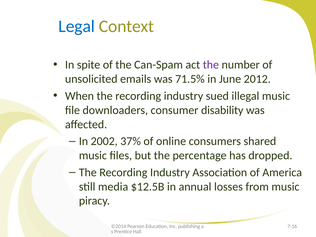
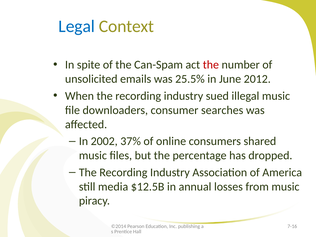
the colour: purple -> red (211, 65)
71.5%: 71.5% -> 25.5% (190, 79)
disability: disability -> searches (222, 110)
